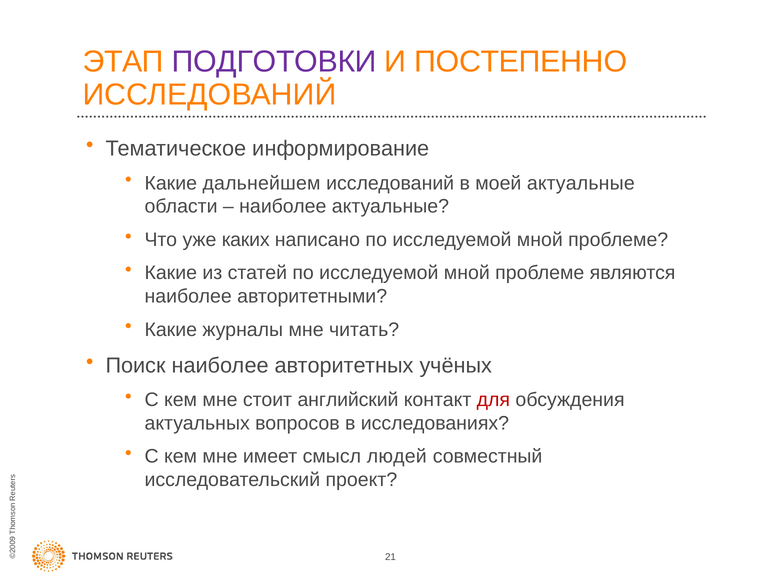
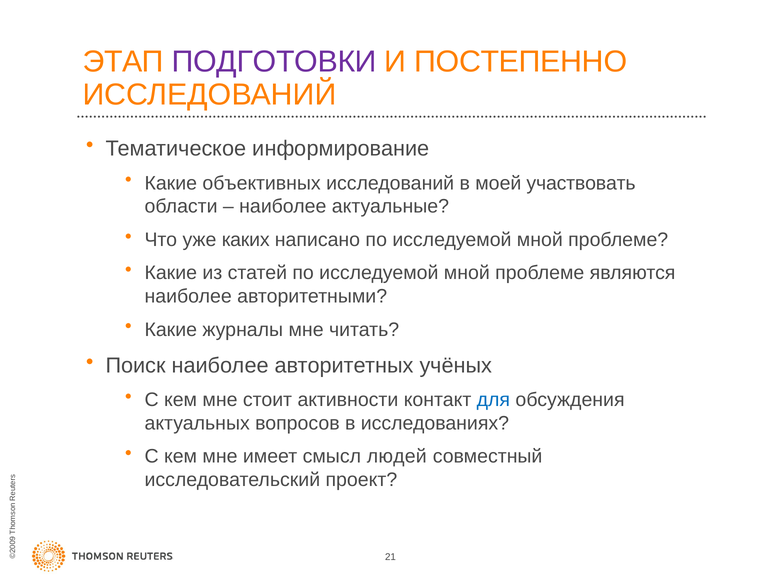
дальнейшем: дальнейшем -> объективных (262, 183)
моей актуальные: актуальные -> участвовать (581, 183)
английский: английский -> активности (348, 400)
для colour: red -> blue (493, 400)
